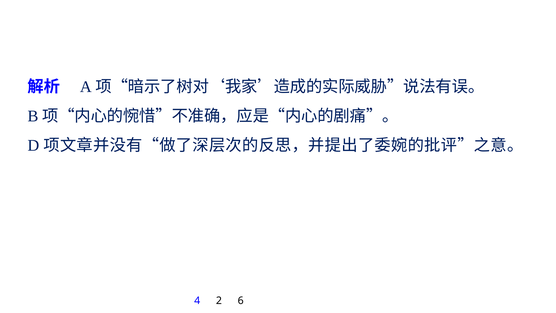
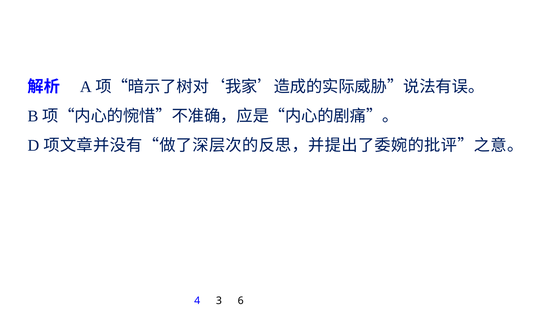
2: 2 -> 3 (219, 301)
